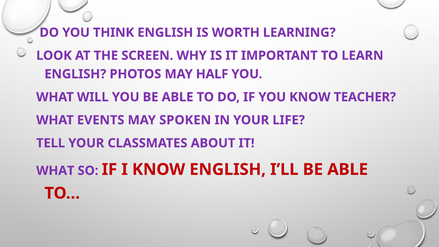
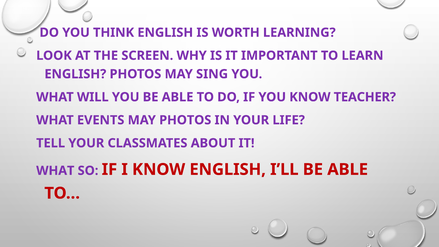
HALF: HALF -> SING (212, 74)
MAY SPOKEN: SPOKEN -> PHOTOS (185, 120)
